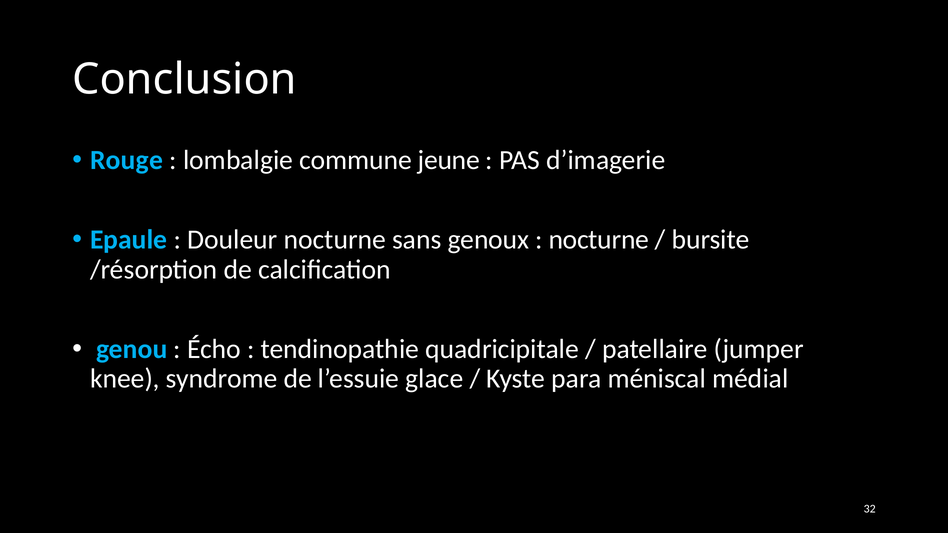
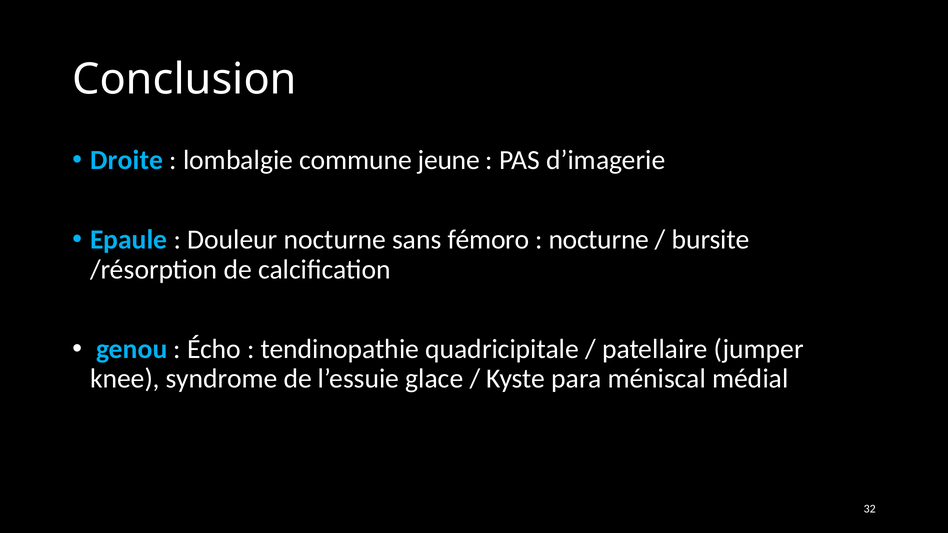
Rouge: Rouge -> Droite (127, 160)
genoux: genoux -> fémoro (488, 240)
